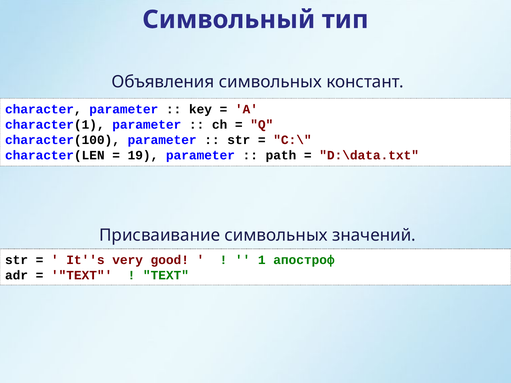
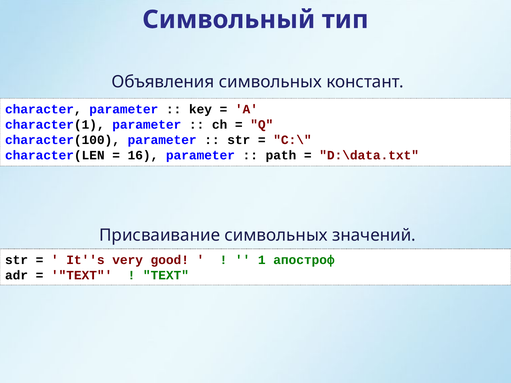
19: 19 -> 16 (143, 155)
